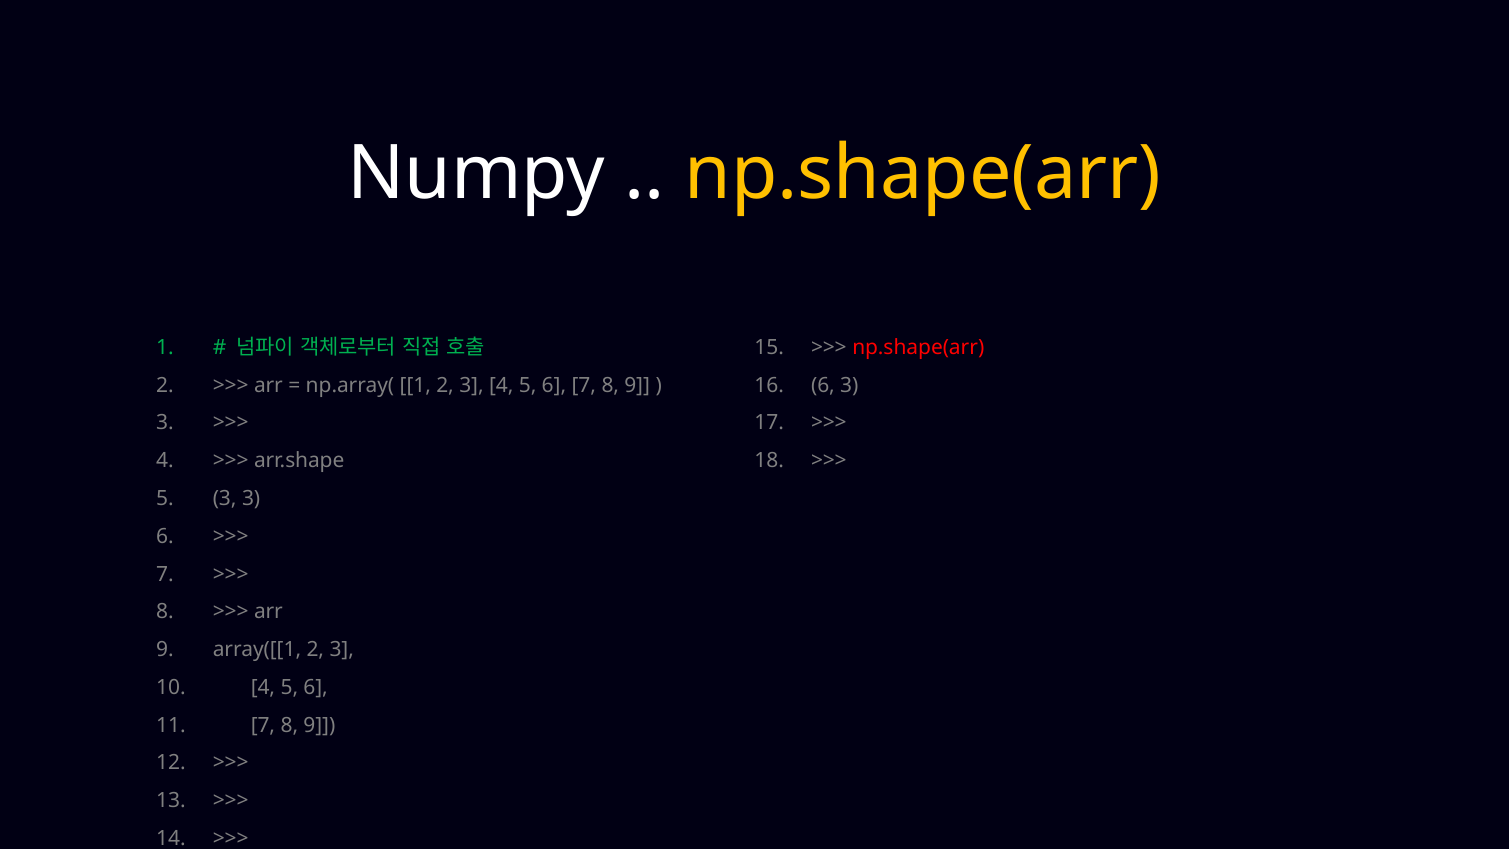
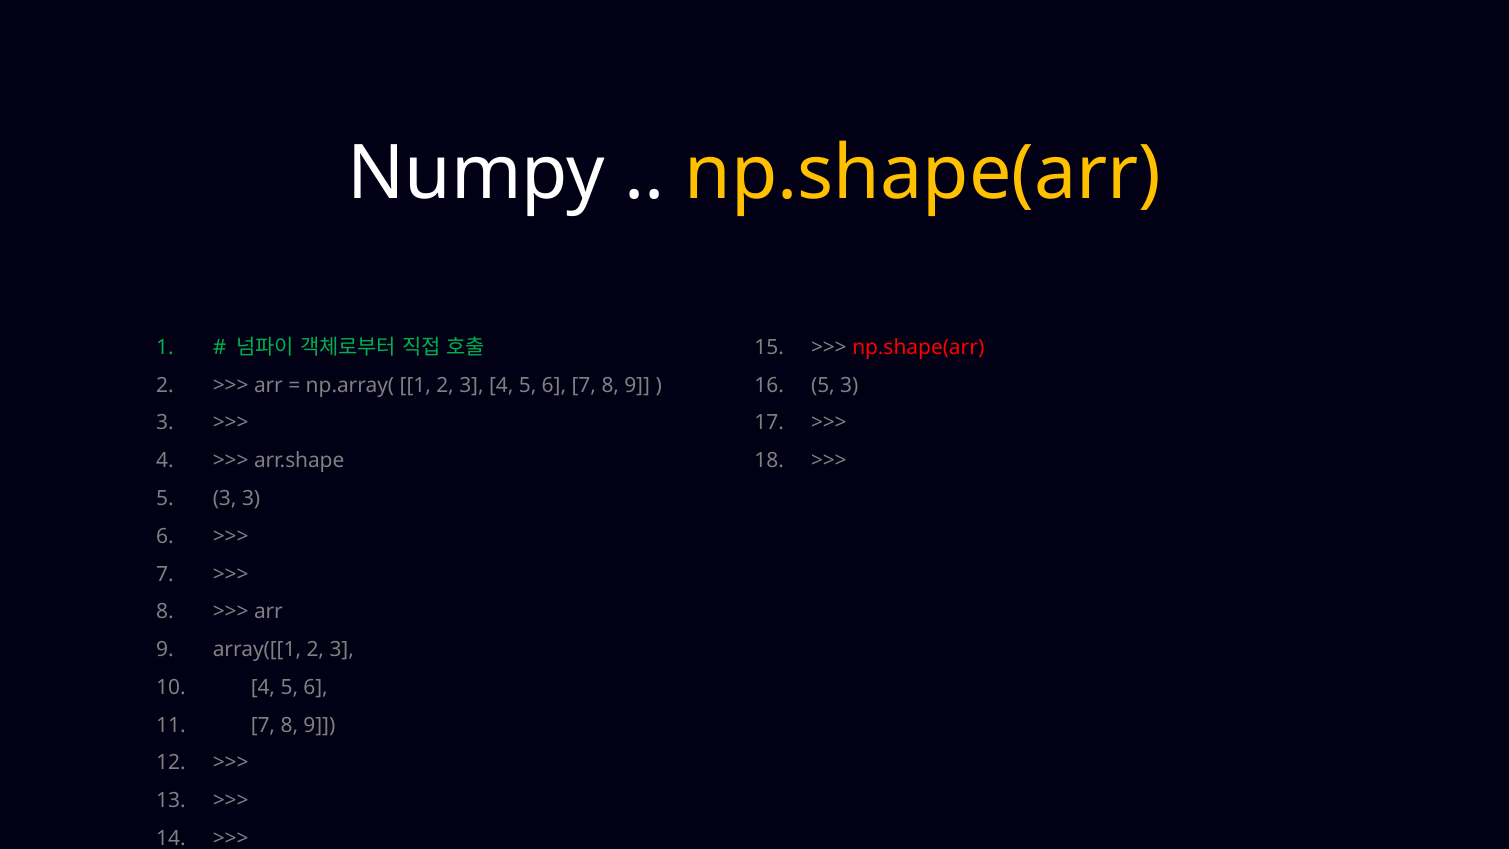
6: 6 -> 5 (823, 385)
